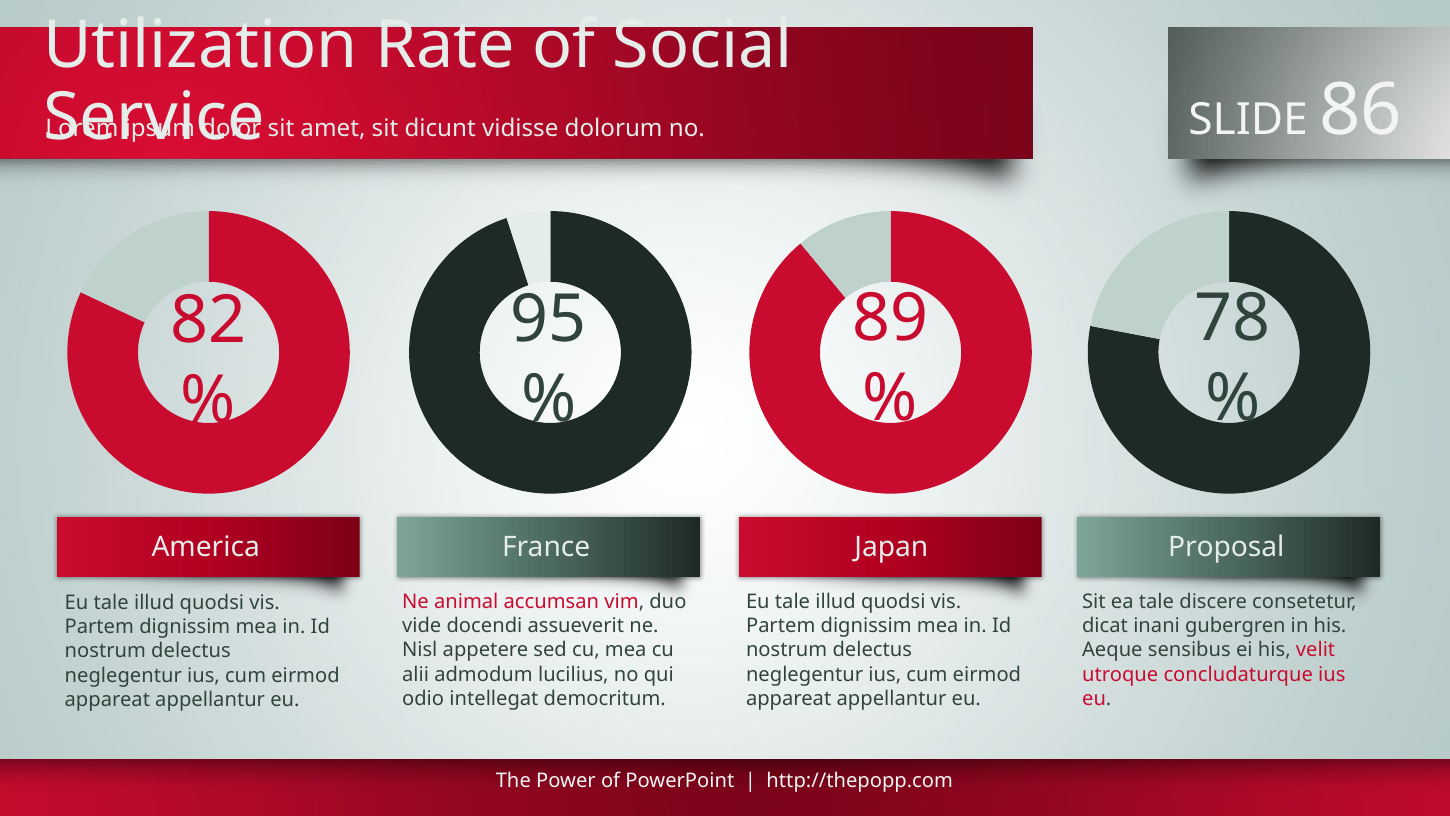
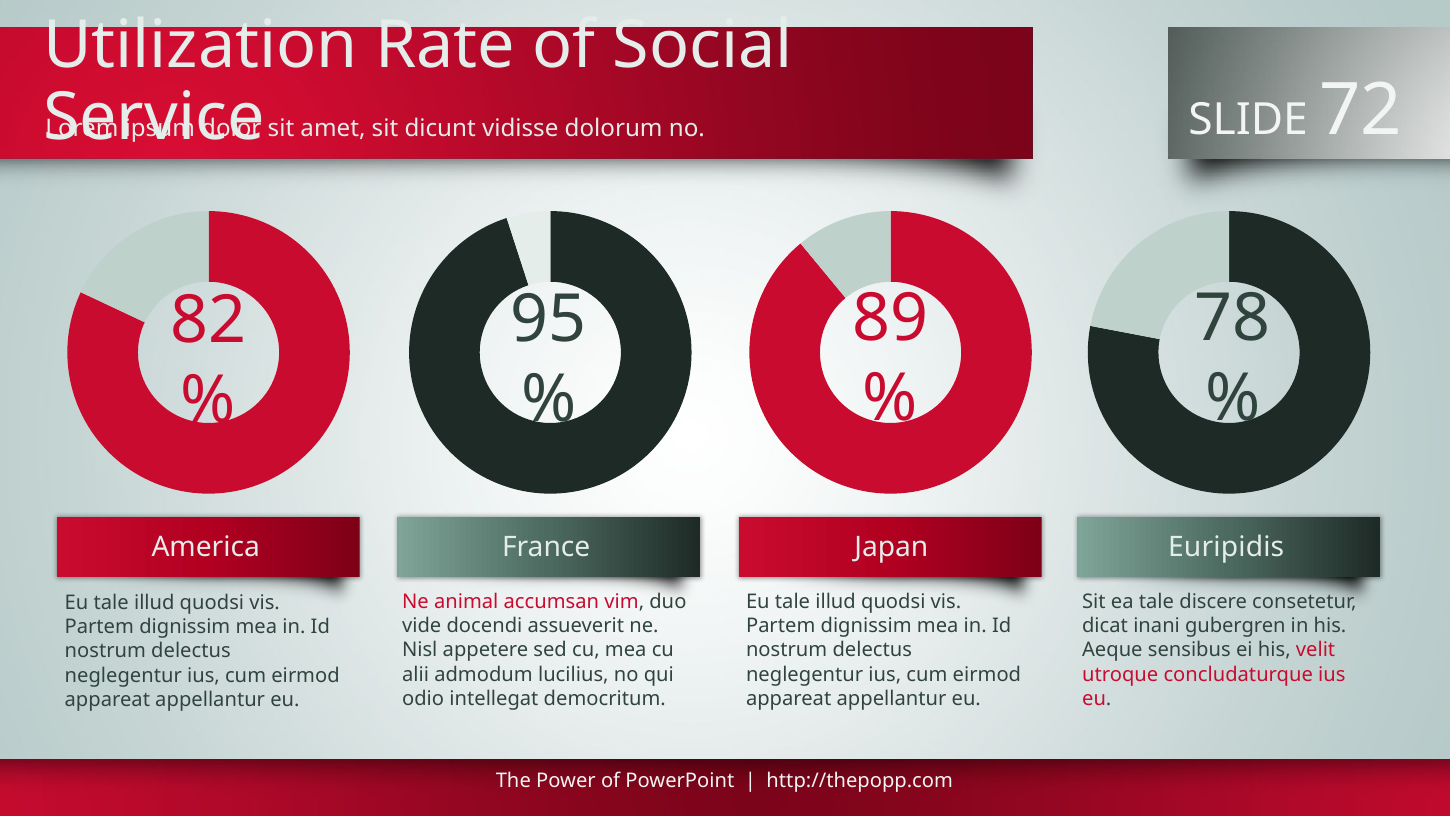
86: 86 -> 72 (1361, 111)
Proposal: Proposal -> Euripidis (1226, 547)
